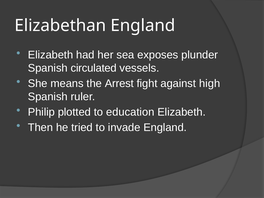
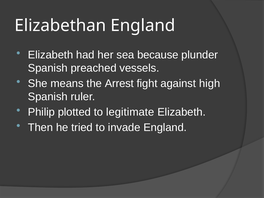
exposes: exposes -> because (158, 55)
circulated: circulated -> preached (94, 68)
education: education -> legitimate (130, 112)
